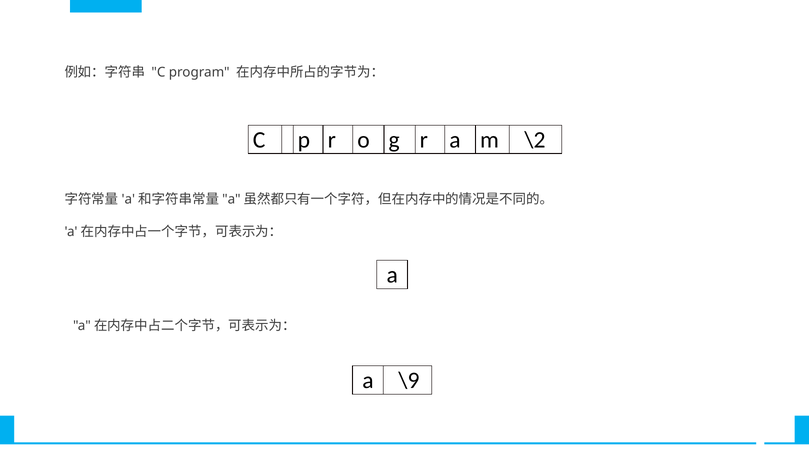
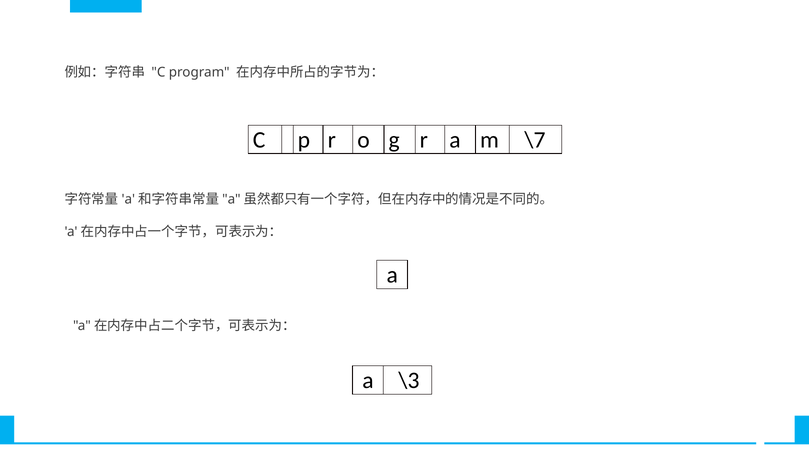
\2: \2 -> \7 (535, 140)
\9: \9 -> \3 (409, 381)
